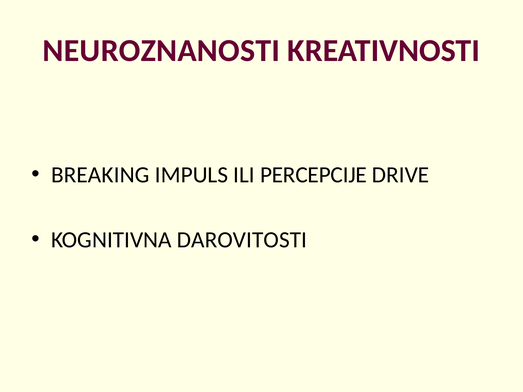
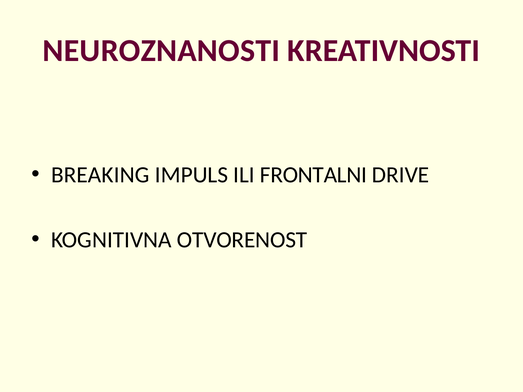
PERCEPCIJE: PERCEPCIJE -> FRONTALNI (313, 175)
DAROVITOSTI: DAROVITOSTI -> OTVORENOST (242, 240)
